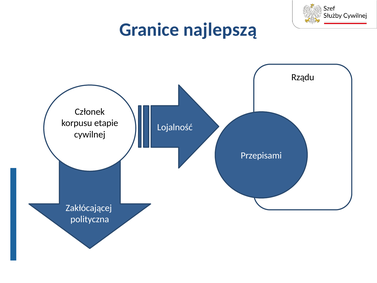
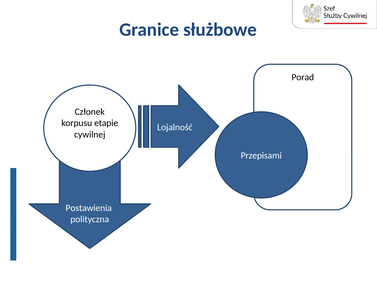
najlepszą: najlepszą -> służbowe (220, 30)
Rządu: Rządu -> Porad (303, 77)
Zakłócającej: Zakłócającej -> Postawienia (89, 208)
